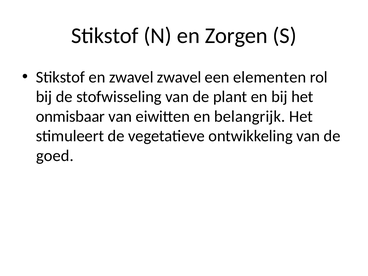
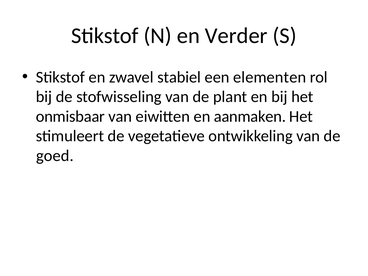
Zorgen: Zorgen -> Verder (236, 36)
zwavel zwavel: zwavel -> stabiel (179, 77)
belangrijk: belangrijk -> aanmaken (250, 116)
